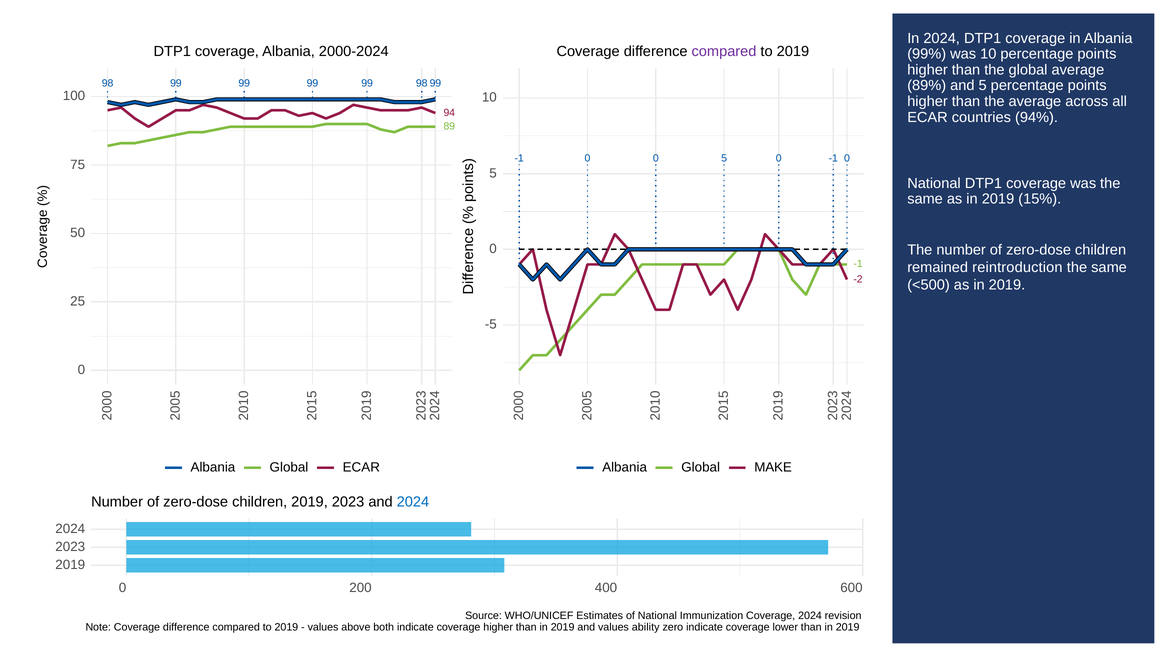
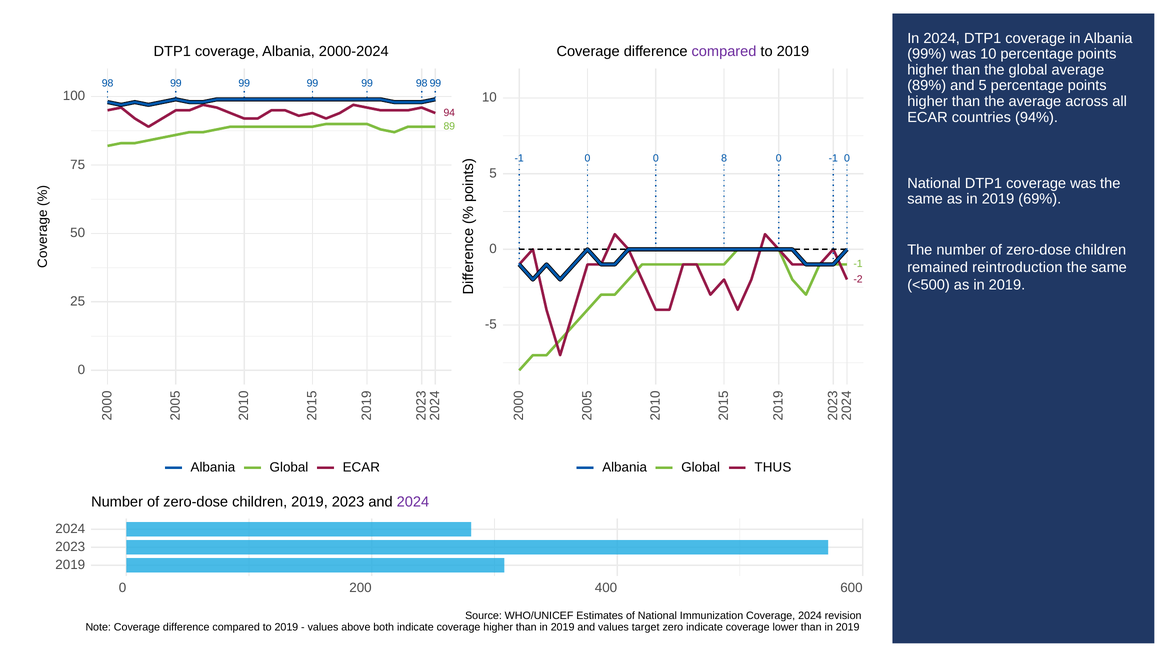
-1 0 0 5: 5 -> 8 (724, 158)
15%: 15% -> 69% (1040, 199)
MAKE: MAKE -> THUS (773, 468)
2024 colour: blue -> purple (413, 502)
ability: ability -> target (646, 628)
